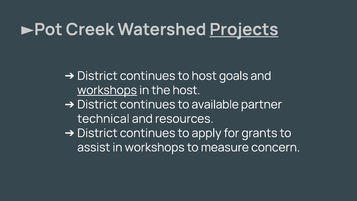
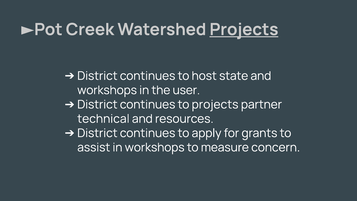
goals: goals -> state (234, 76)
workshops underline: present -> none (107, 90)
the host: host -> user (186, 90)
to available: available -> projects (215, 104)
